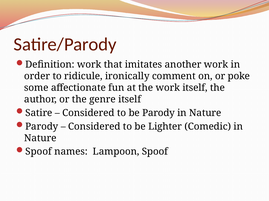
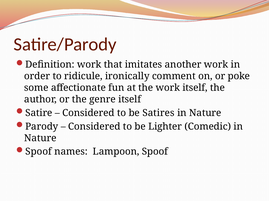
be Parody: Parody -> Satires (158, 113)
